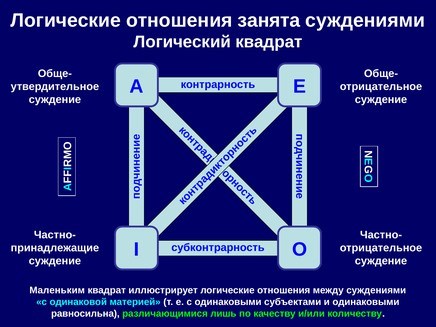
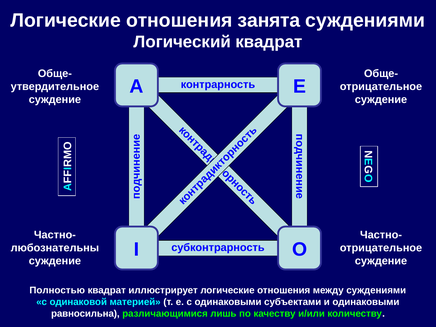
принадлежащие: принадлежащие -> любознательны (55, 248)
Маленьким: Маленьким -> Полностью (57, 290)
